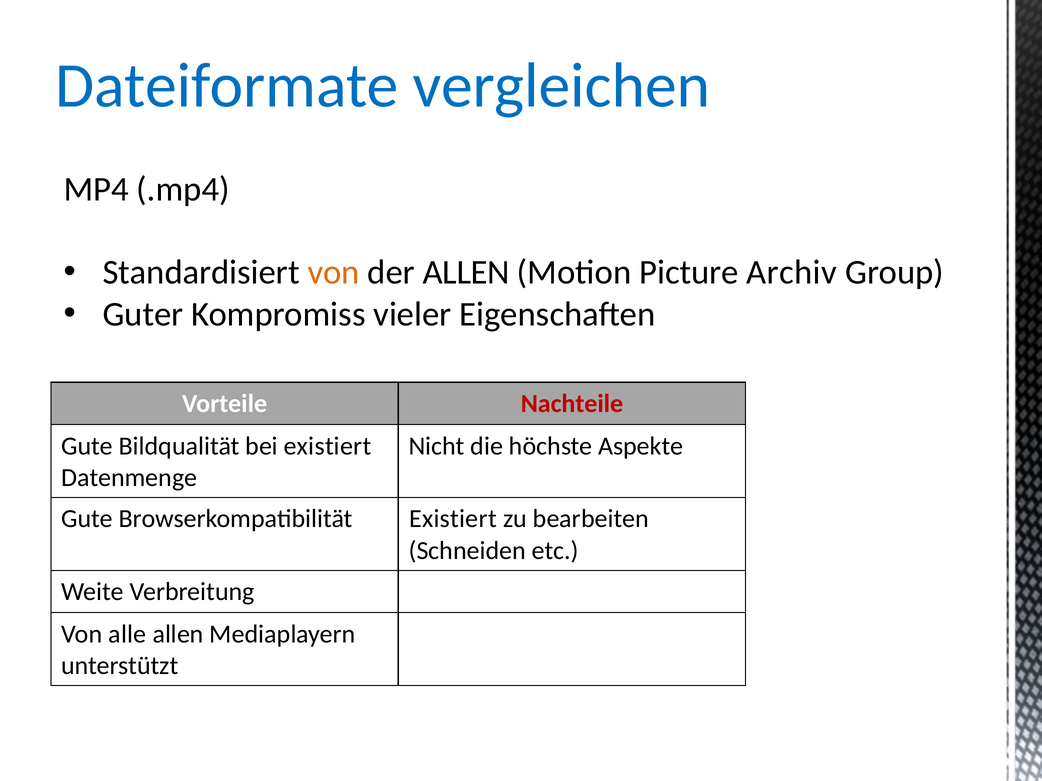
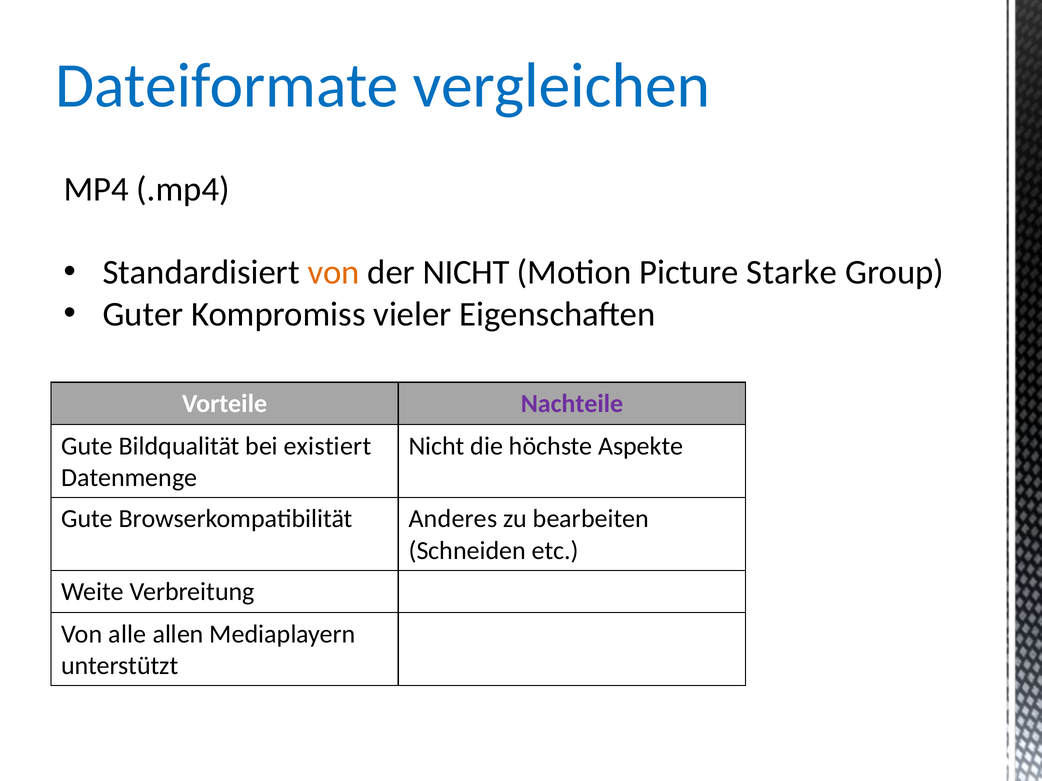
der ALLEN: ALLEN -> NICHT (466, 273)
Archiv: Archiv -> Starke (792, 273)
Nachteile colour: red -> purple (572, 404)
Browserkompatibilität Existiert: Existiert -> Anderes (453, 519)
